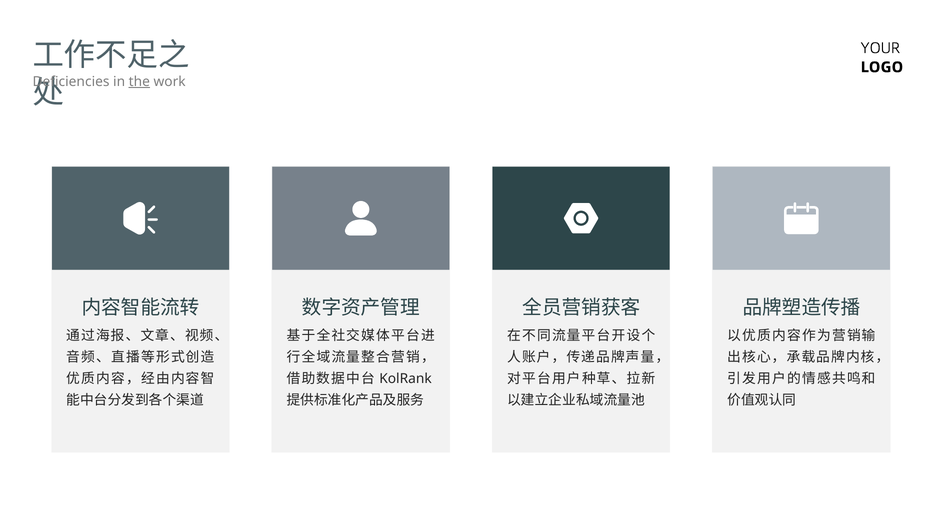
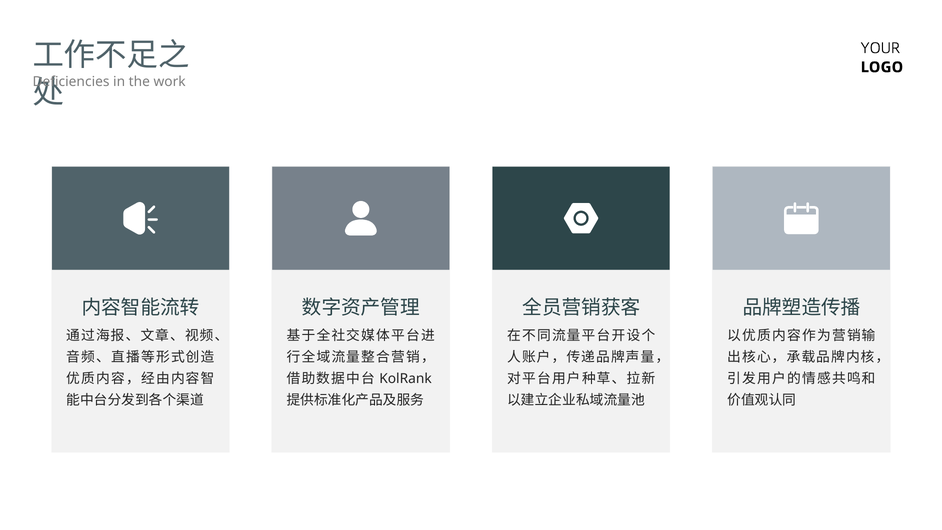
the underline: present -> none (139, 82)
